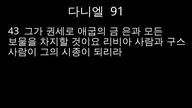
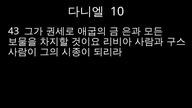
91: 91 -> 10 (117, 12)
